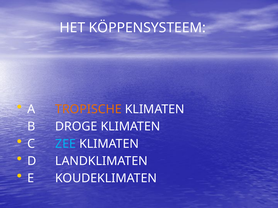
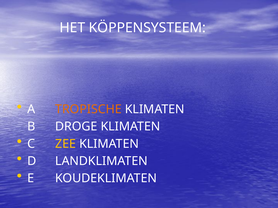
ZEE colour: light blue -> yellow (66, 144)
